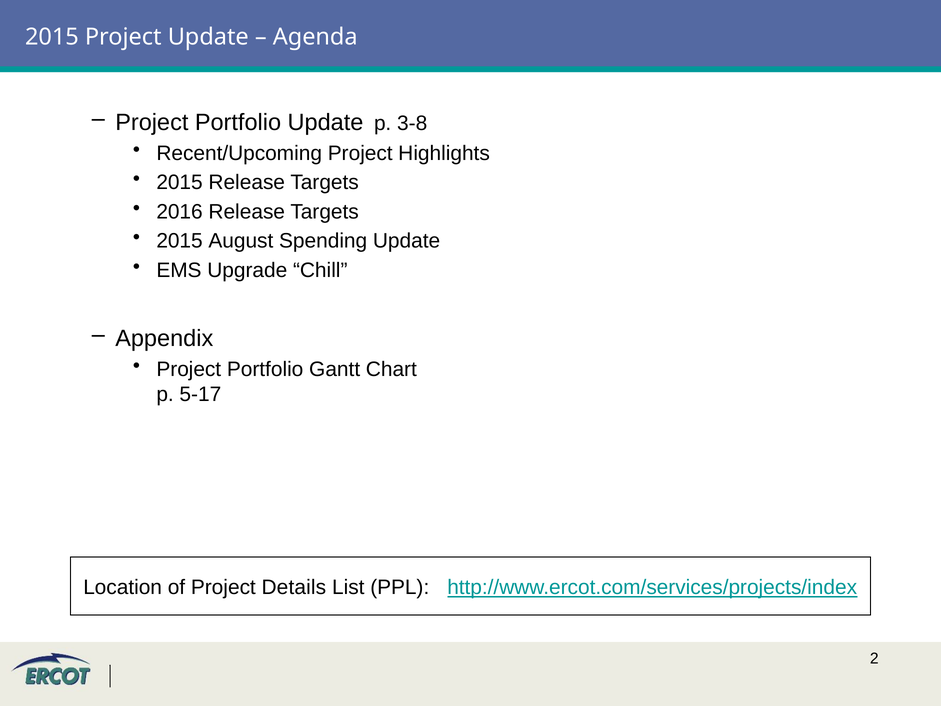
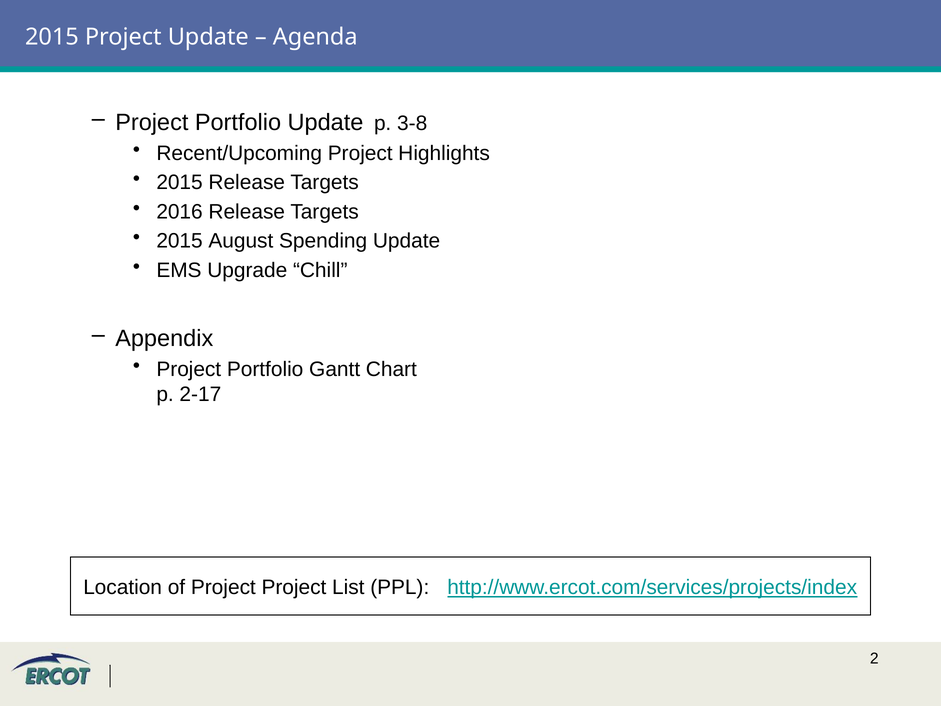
5-17: 5-17 -> 2-17 (200, 394)
Project Details: Details -> Project (294, 587)
